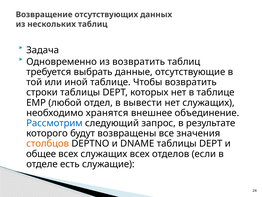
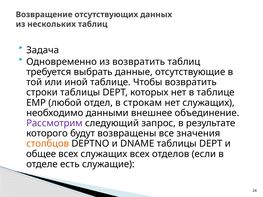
вывести: вывести -> строкам (143, 103)
хранятся: хранятся -> данными (107, 113)
Рассмотрим colour: blue -> purple (54, 123)
